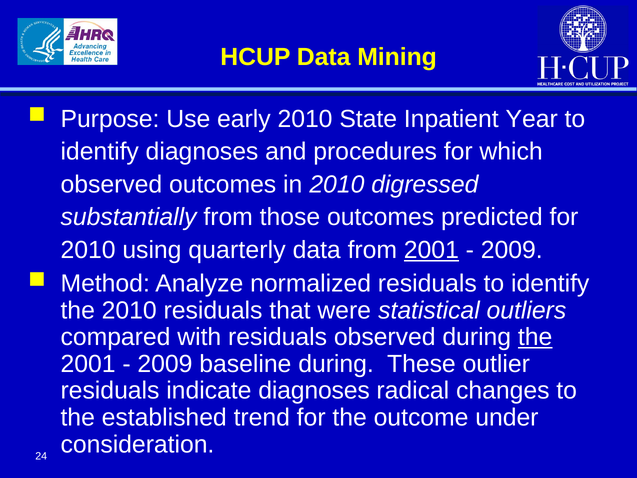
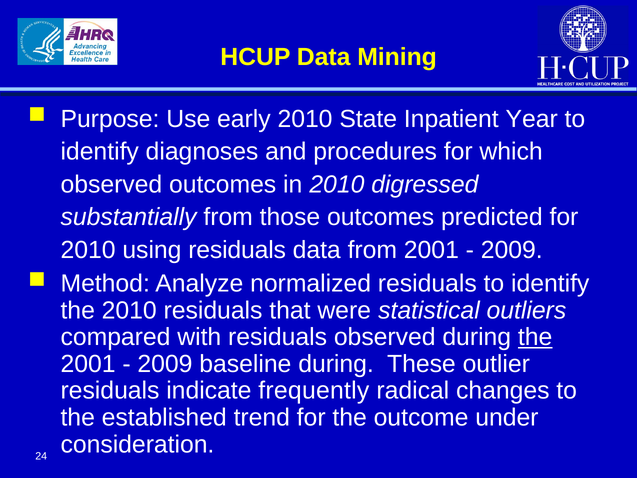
using quarterly: quarterly -> residuals (237, 250)
2001 underline: present -> none (431, 250)
indicate diagnoses: diagnoses -> frequently (314, 391)
